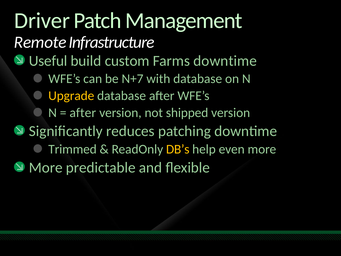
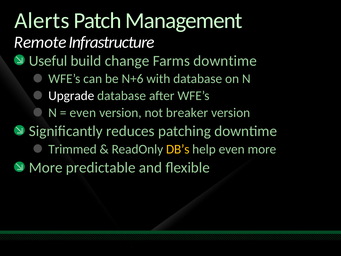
Driver: Driver -> Alerts (42, 21)
custom: custom -> change (127, 61)
N+7: N+7 -> N+6 (133, 79)
Upgrade colour: yellow -> white (71, 96)
after: after -> even (83, 113)
shipped: shipped -> breaker (187, 113)
